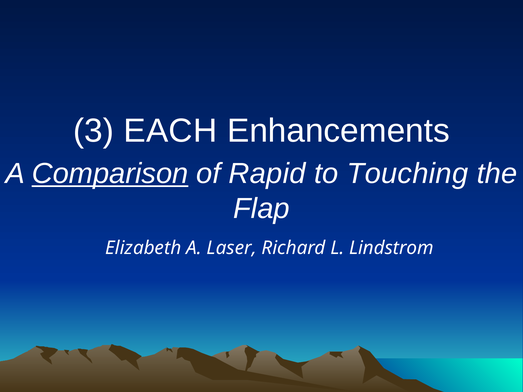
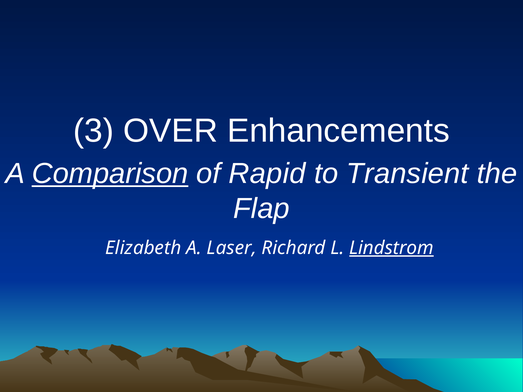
EACH: EACH -> OVER (171, 131)
Touching: Touching -> Transient (407, 174)
Lindstrom underline: none -> present (391, 248)
